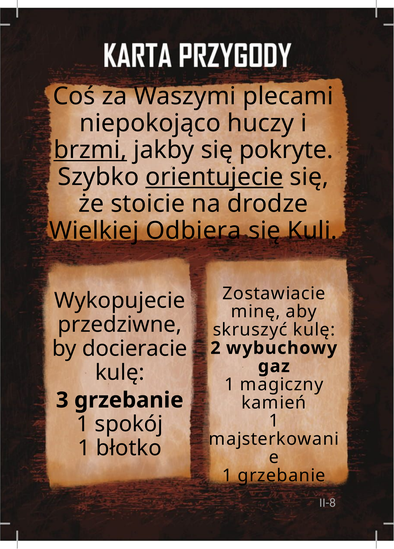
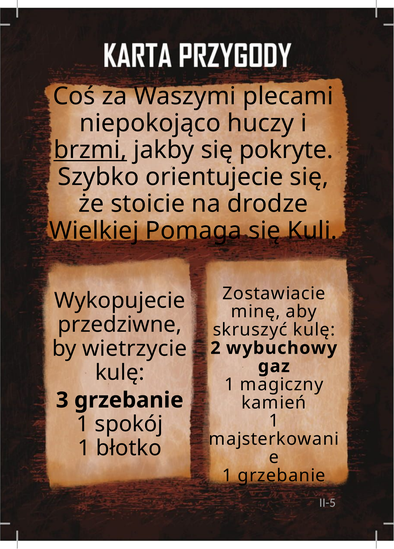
orientujecie underline: present -> none (214, 177)
Odbiera: Odbiera -> Pomaga (194, 230)
docieracie: docieracie -> wietrzycie (135, 348)
II-8: II-8 -> II-5 (327, 502)
